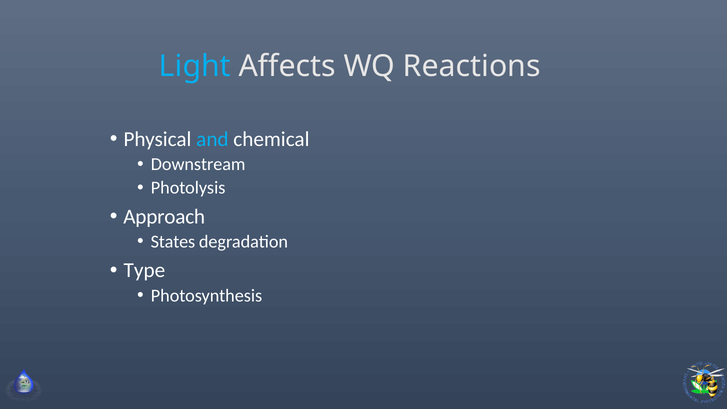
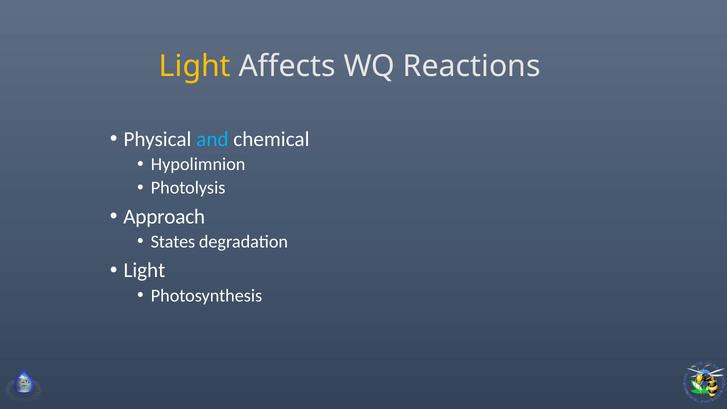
Light colour: light blue -> yellow (195, 66)
Downstream: Downstream -> Hypolimnion (198, 164)
Type: Type -> Light (144, 270)
